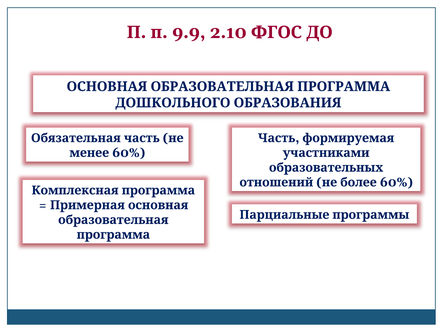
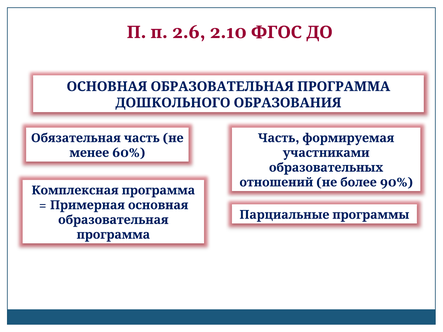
9.9: 9.9 -> 2.6 (189, 32)
60%: 60% -> 90% (396, 182)
